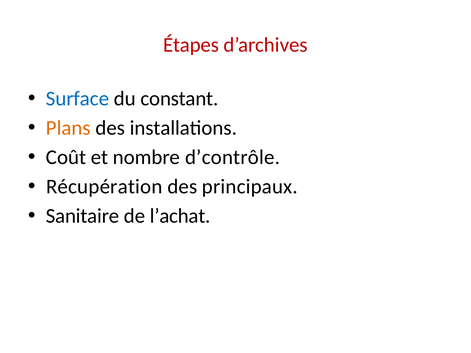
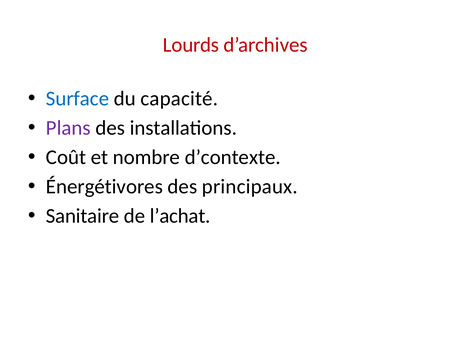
Étapes: Étapes -> Lourds (191, 45)
constant: constant -> capacité (179, 99)
Plans colour: orange -> purple (68, 128)
d’contrôle: d’contrôle -> d’contexte (233, 157)
Récupération: Récupération -> Énergétivores (104, 187)
